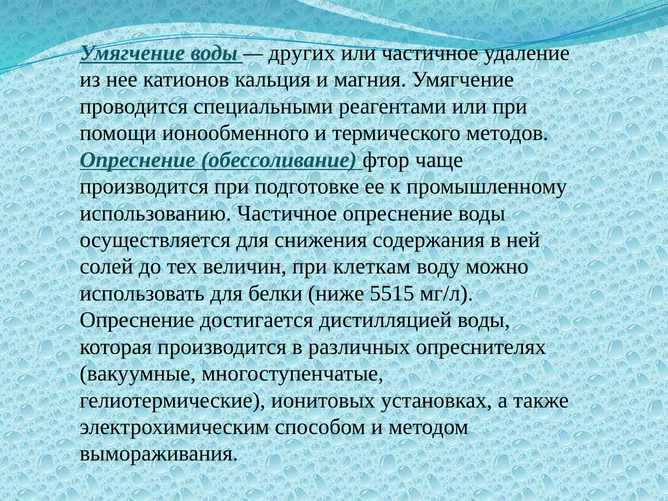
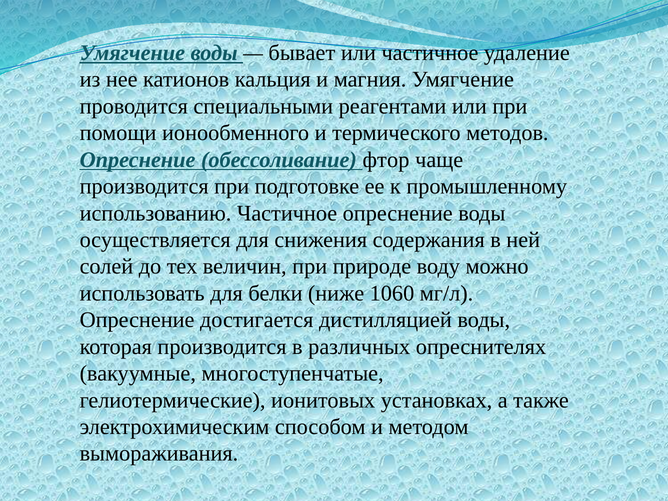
других: других -> бывает (302, 53)
клеткам: клеткам -> природе (372, 267)
5515: 5515 -> 1060 (392, 293)
